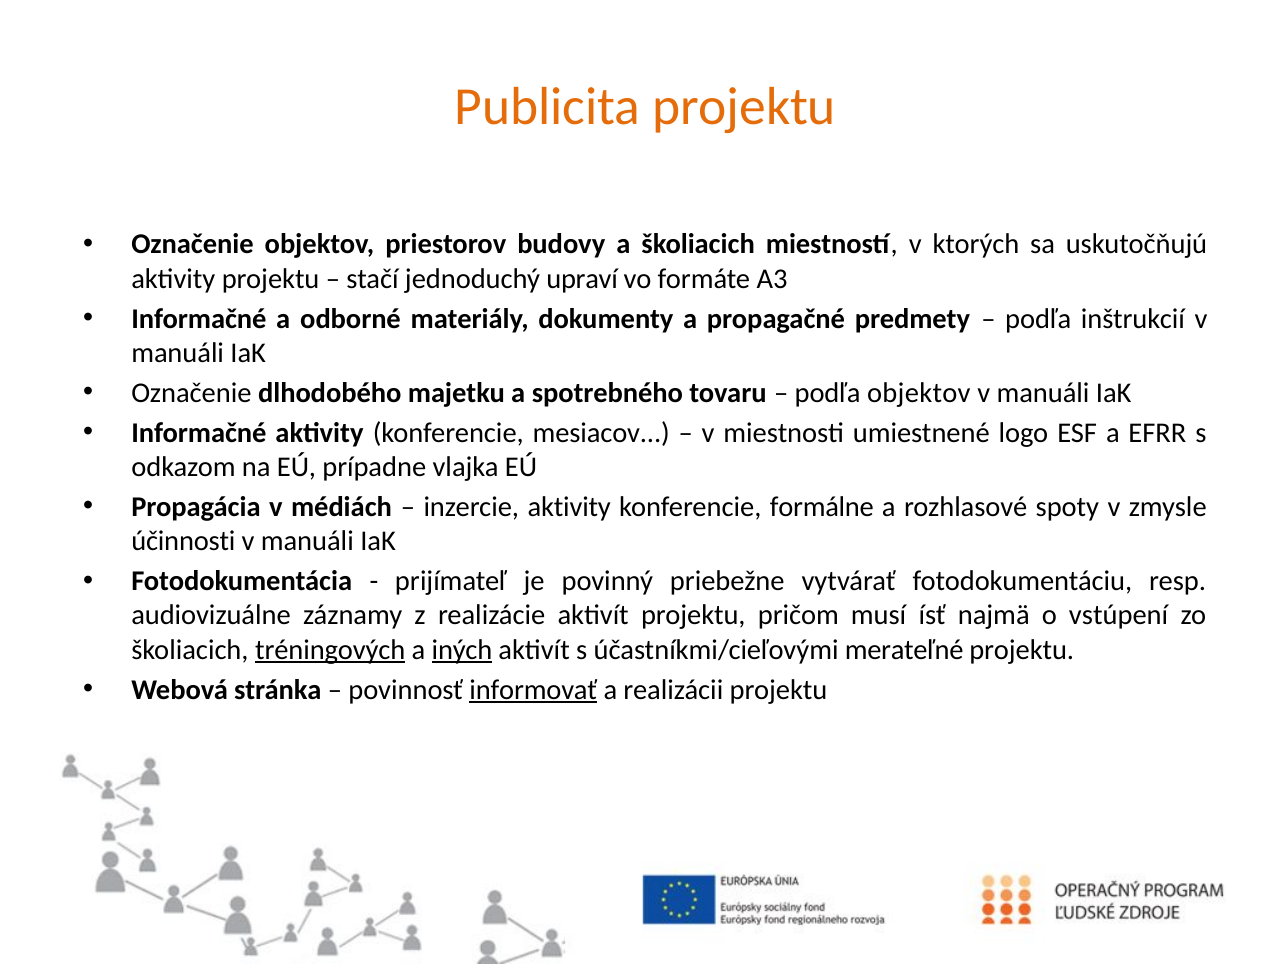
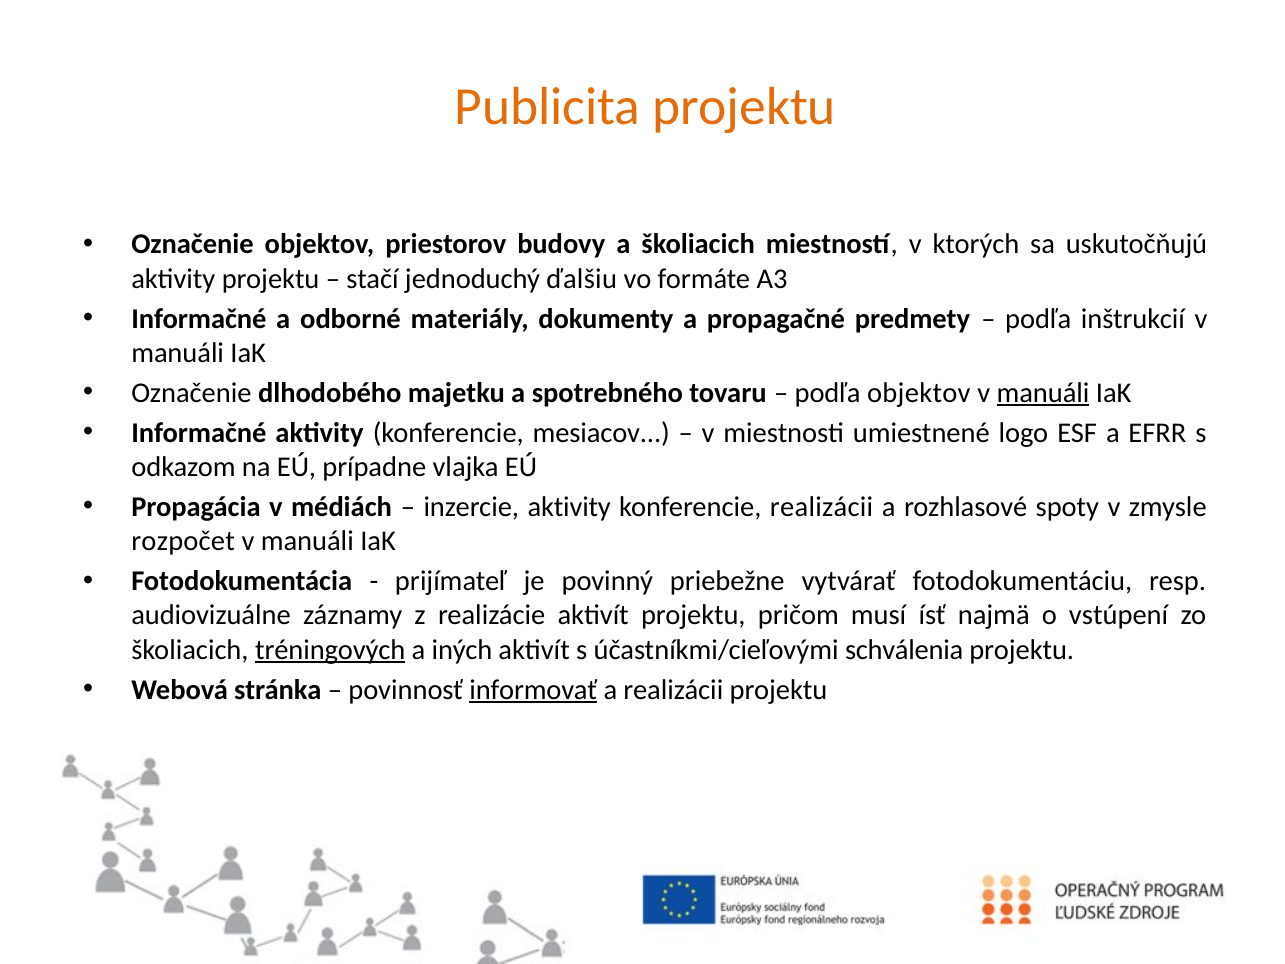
upraví: upraví -> ďalšiu (582, 279)
manuáli underline: none -> present (1043, 393)
konferencie formálne: formálne -> realizácii (822, 507)
účinnosti: účinnosti -> rozpočet (183, 541)
iných underline: present -> none (462, 650)
merateľné: merateľné -> schválenia (904, 650)
